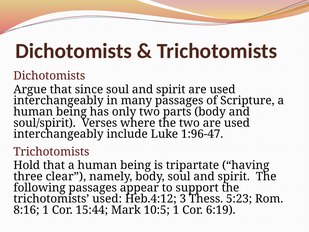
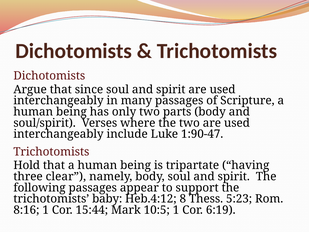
1:96-47: 1:96-47 -> 1:90-47 (202, 134)
trichotomists used: used -> baby (107, 199)
3: 3 -> 8 (183, 199)
